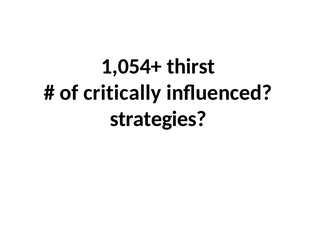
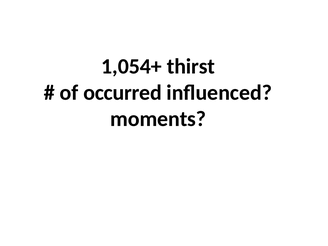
critically: critically -> occurred (122, 93)
strategies: strategies -> moments (158, 119)
